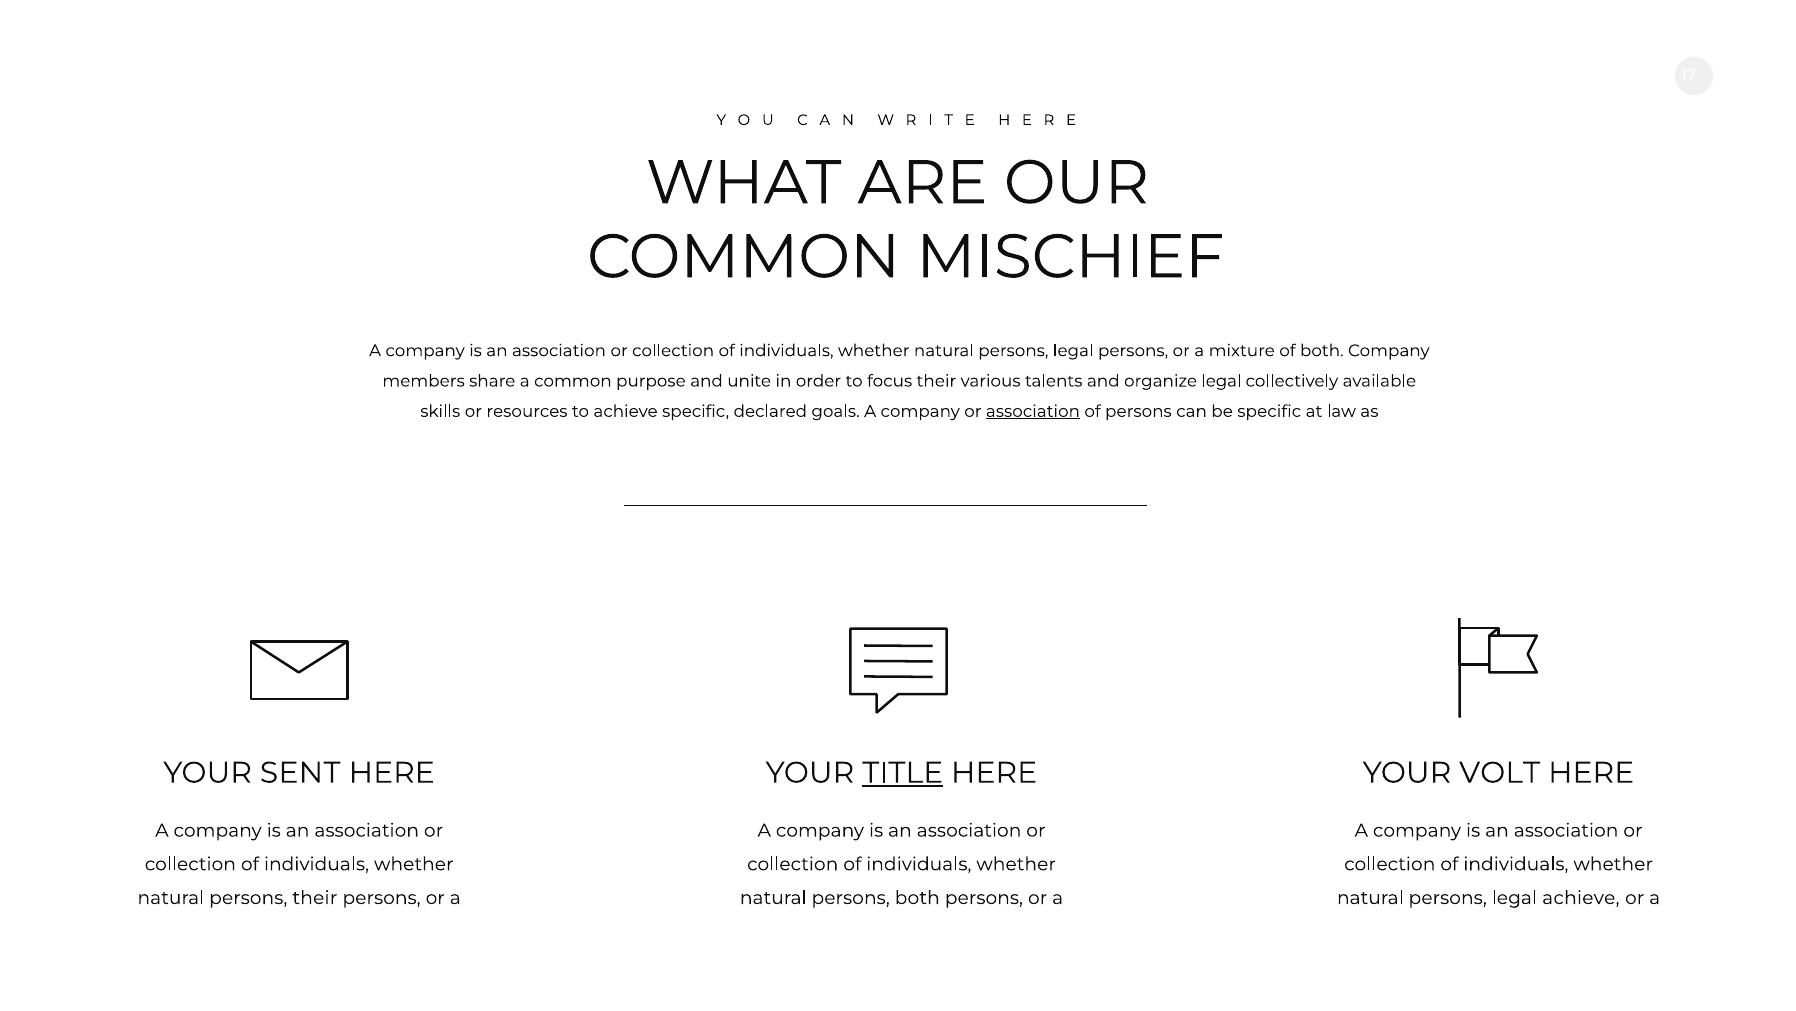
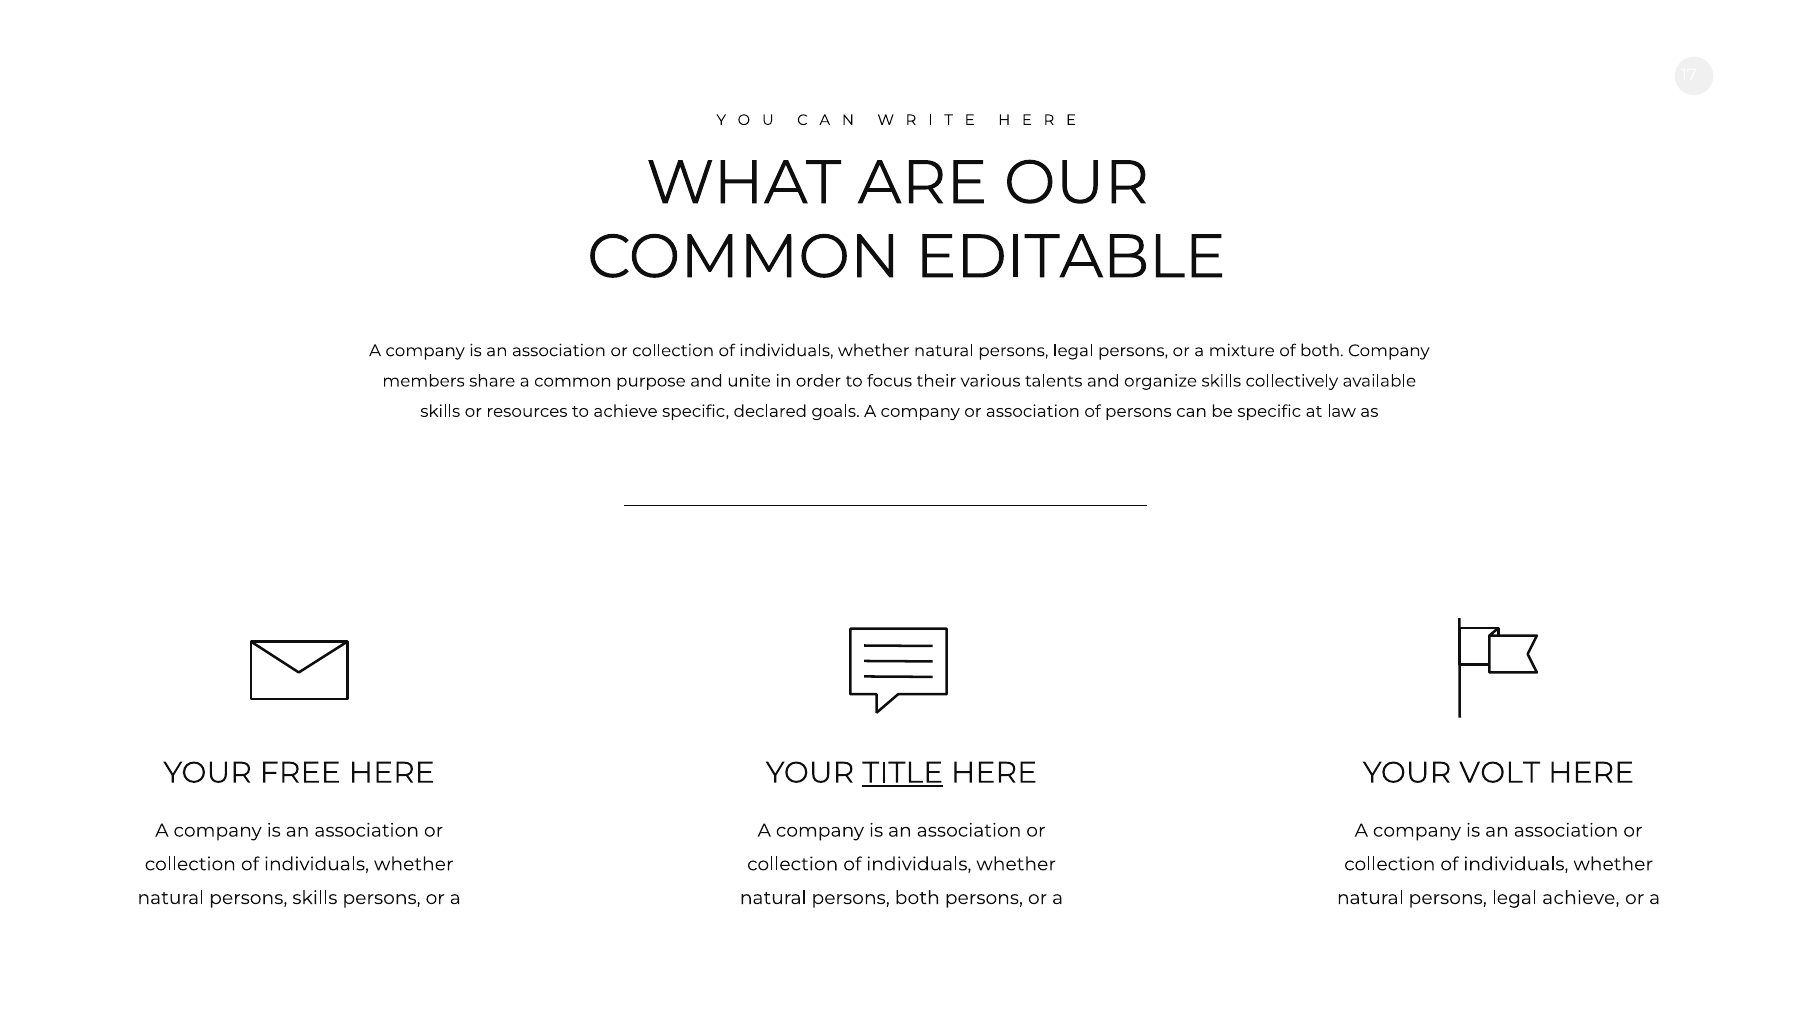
MISCHIEF: MISCHIEF -> EDITABLE (1071, 257)
organize legal: legal -> skills (1221, 381)
association underline: present -> none (1033, 411)
SENT: SENT -> FREE (300, 772)
persons their: their -> skills (315, 897)
